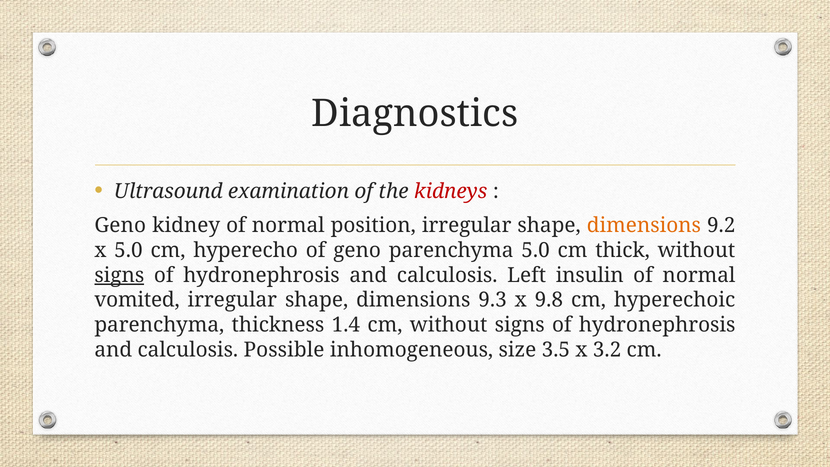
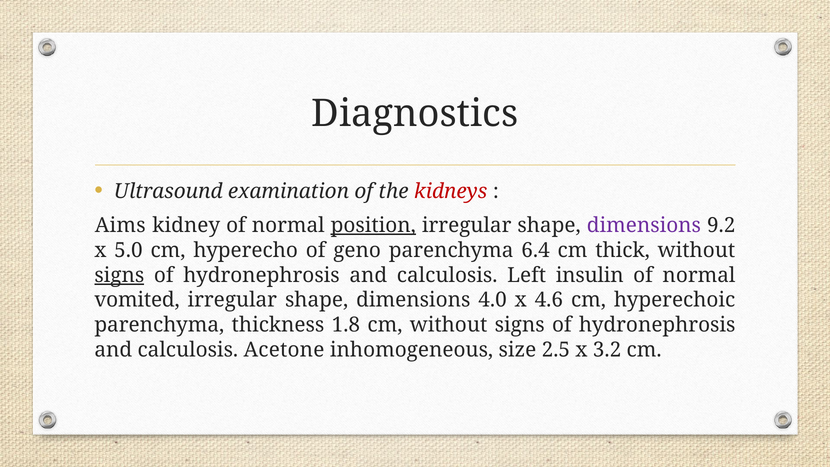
Geno: Geno -> Aims (120, 225)
position underline: none -> present (373, 225)
dimensions colour: orange -> purple (644, 225)
parenchyma 5.0: 5.0 -> 6.4 (536, 250)
9.3: 9.3 -> 4.0 (493, 300)
9.8: 9.8 -> 4.6 (549, 300)
1.4: 1.4 -> 1.8 (346, 325)
Possible: Possible -> Acetone (284, 350)
3.5: 3.5 -> 2.5 (556, 350)
